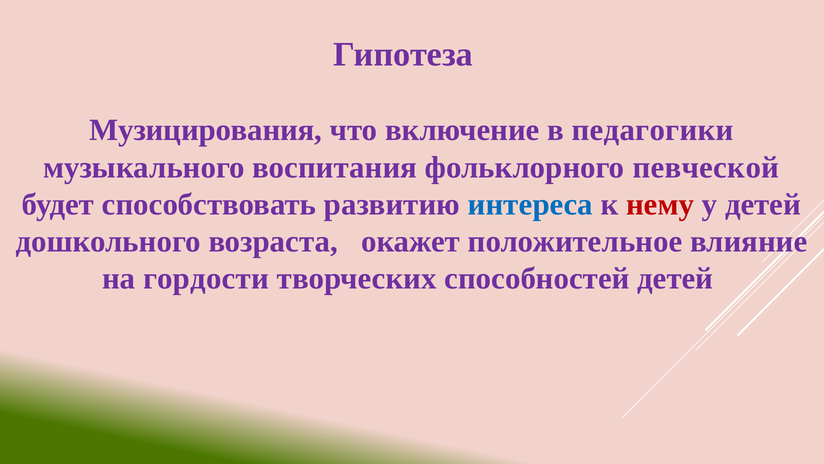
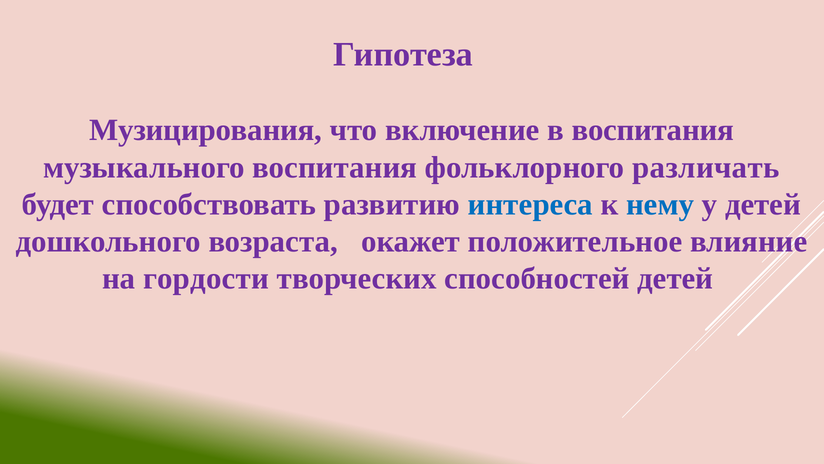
в педагогики: педагогики -> воспитания (653, 130)
певческой: певческой -> различать (706, 167)
нему colour: red -> blue (660, 204)
